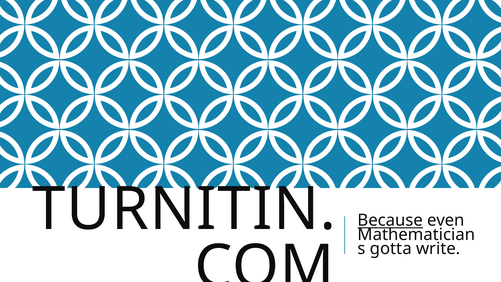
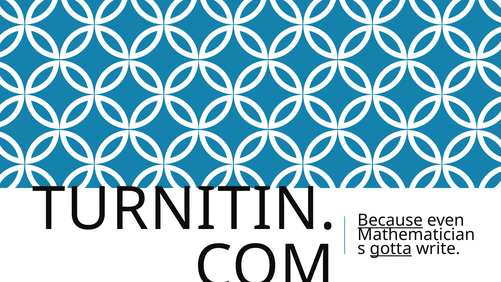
gotta underline: none -> present (391, 248)
